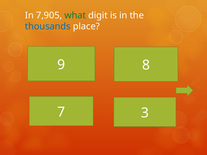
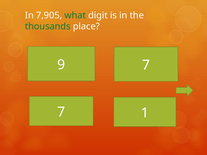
thousands colour: blue -> green (48, 26)
9 8: 8 -> 7 (146, 65)
3: 3 -> 1 (145, 113)
